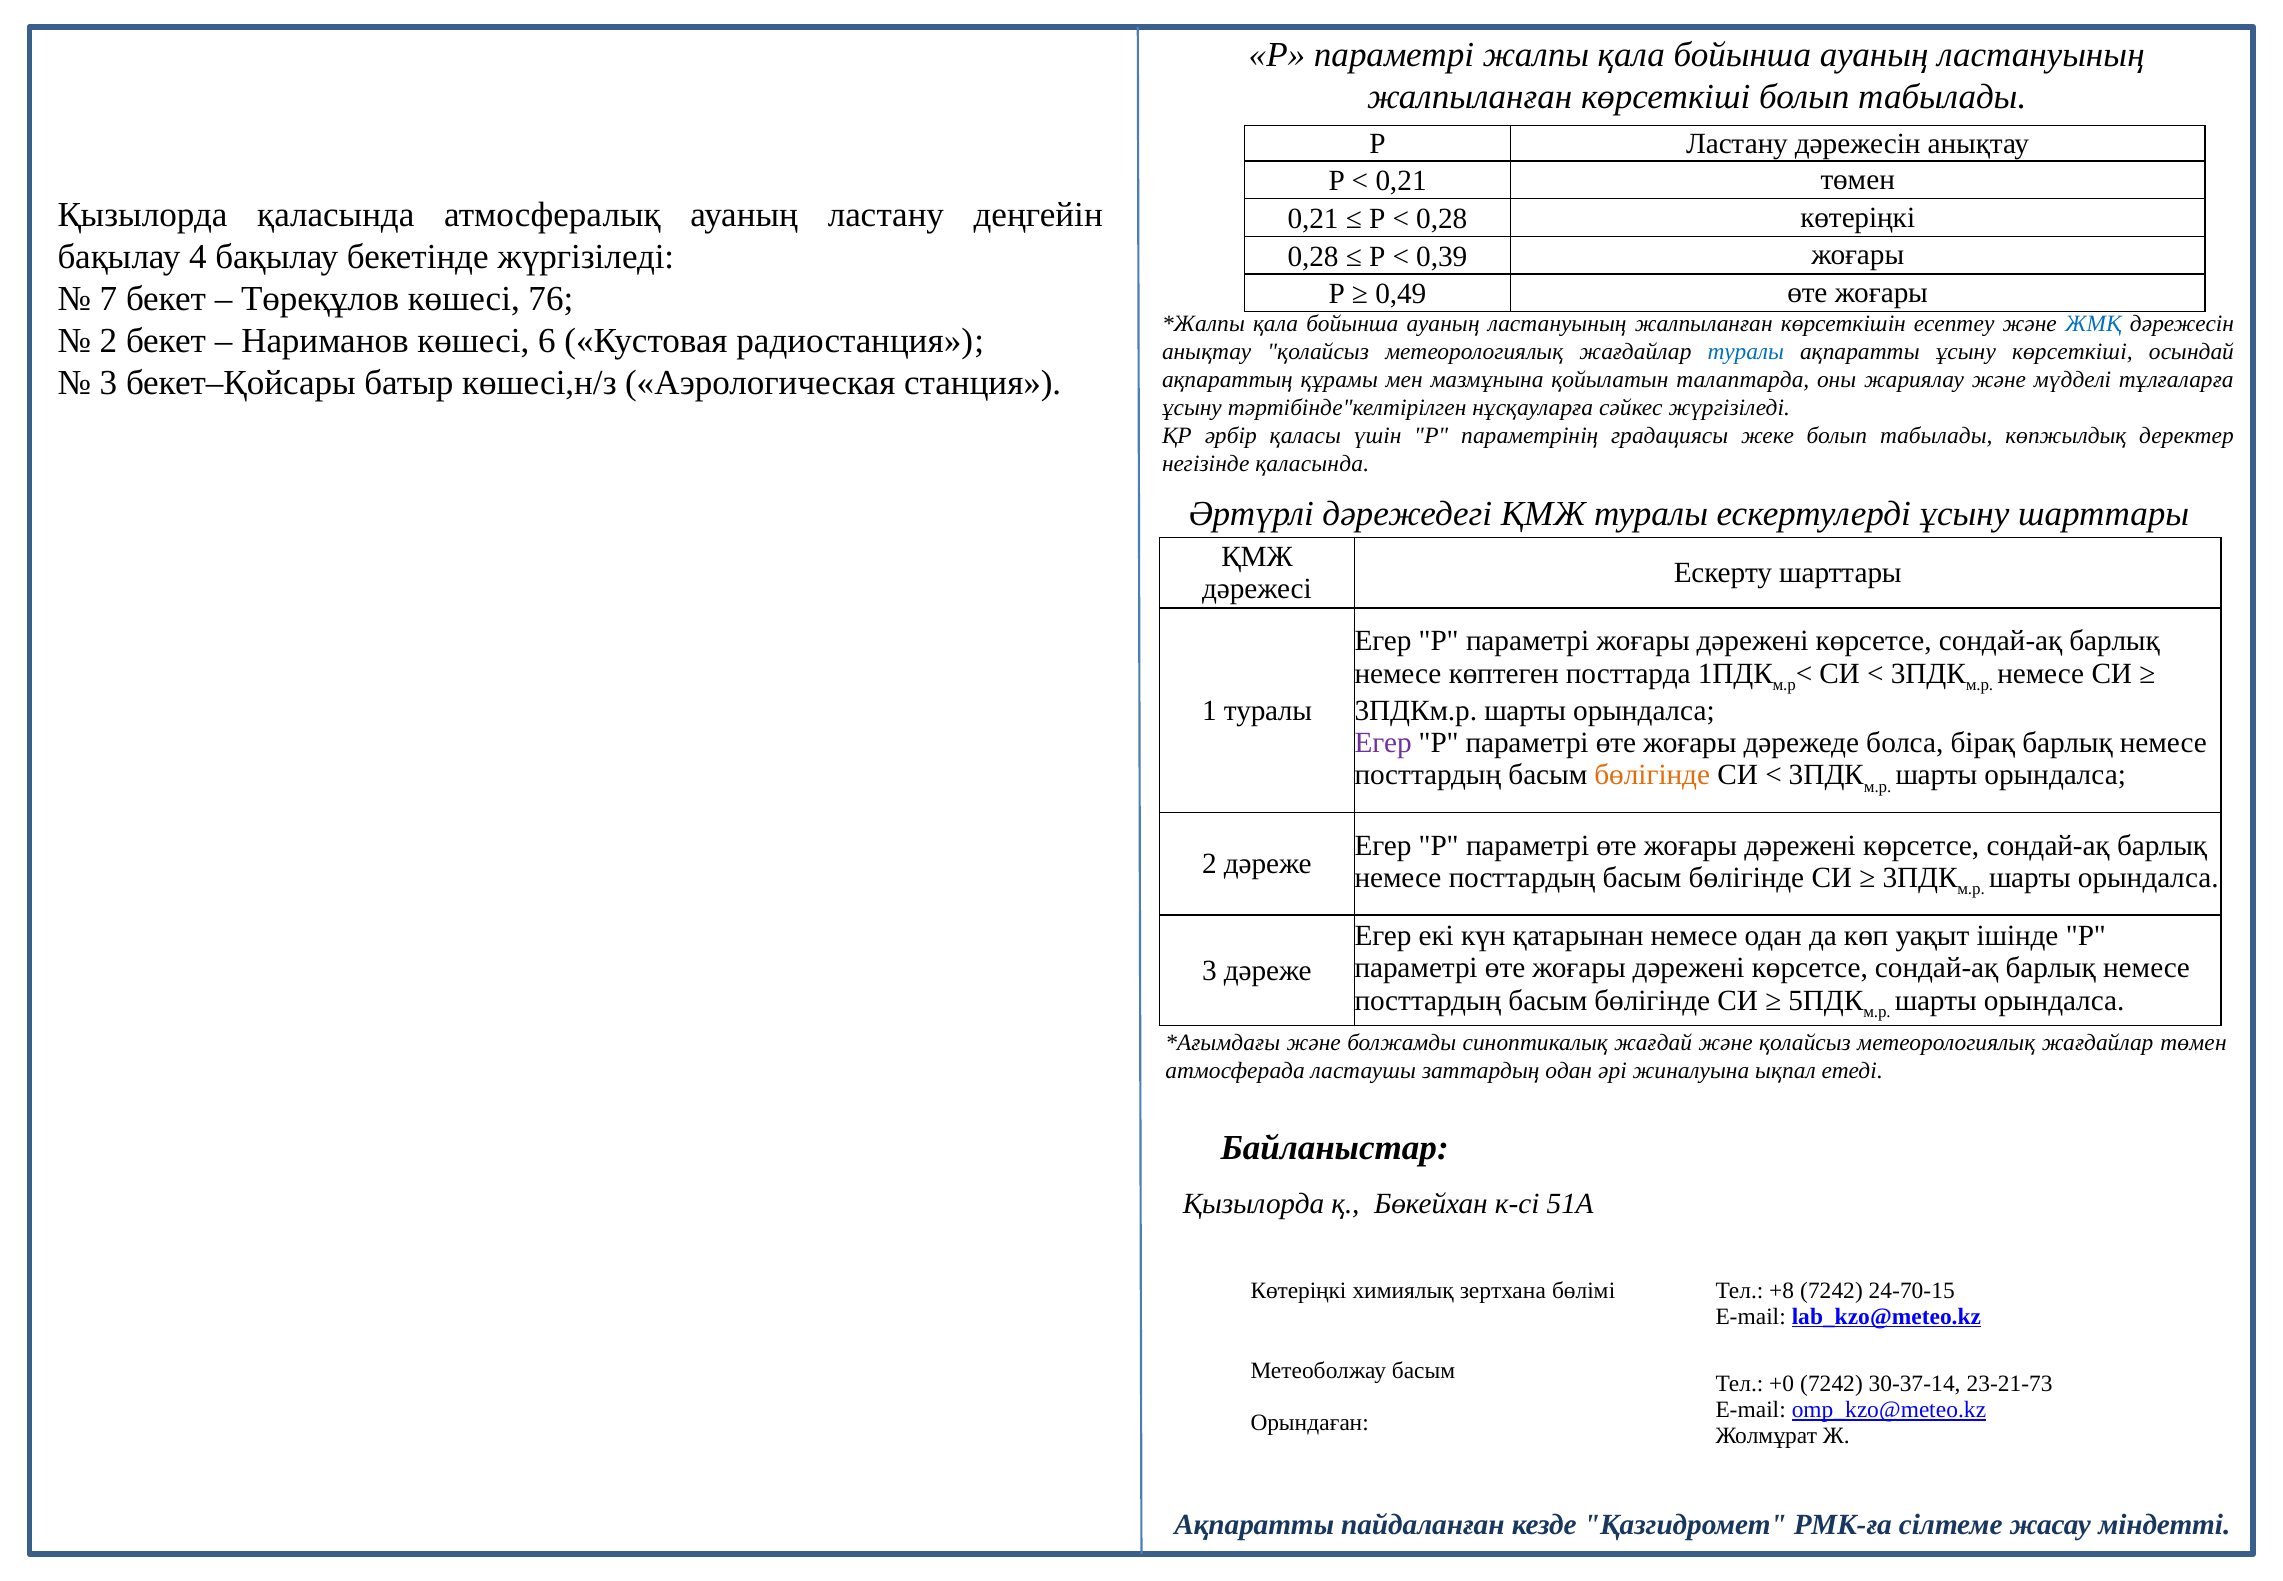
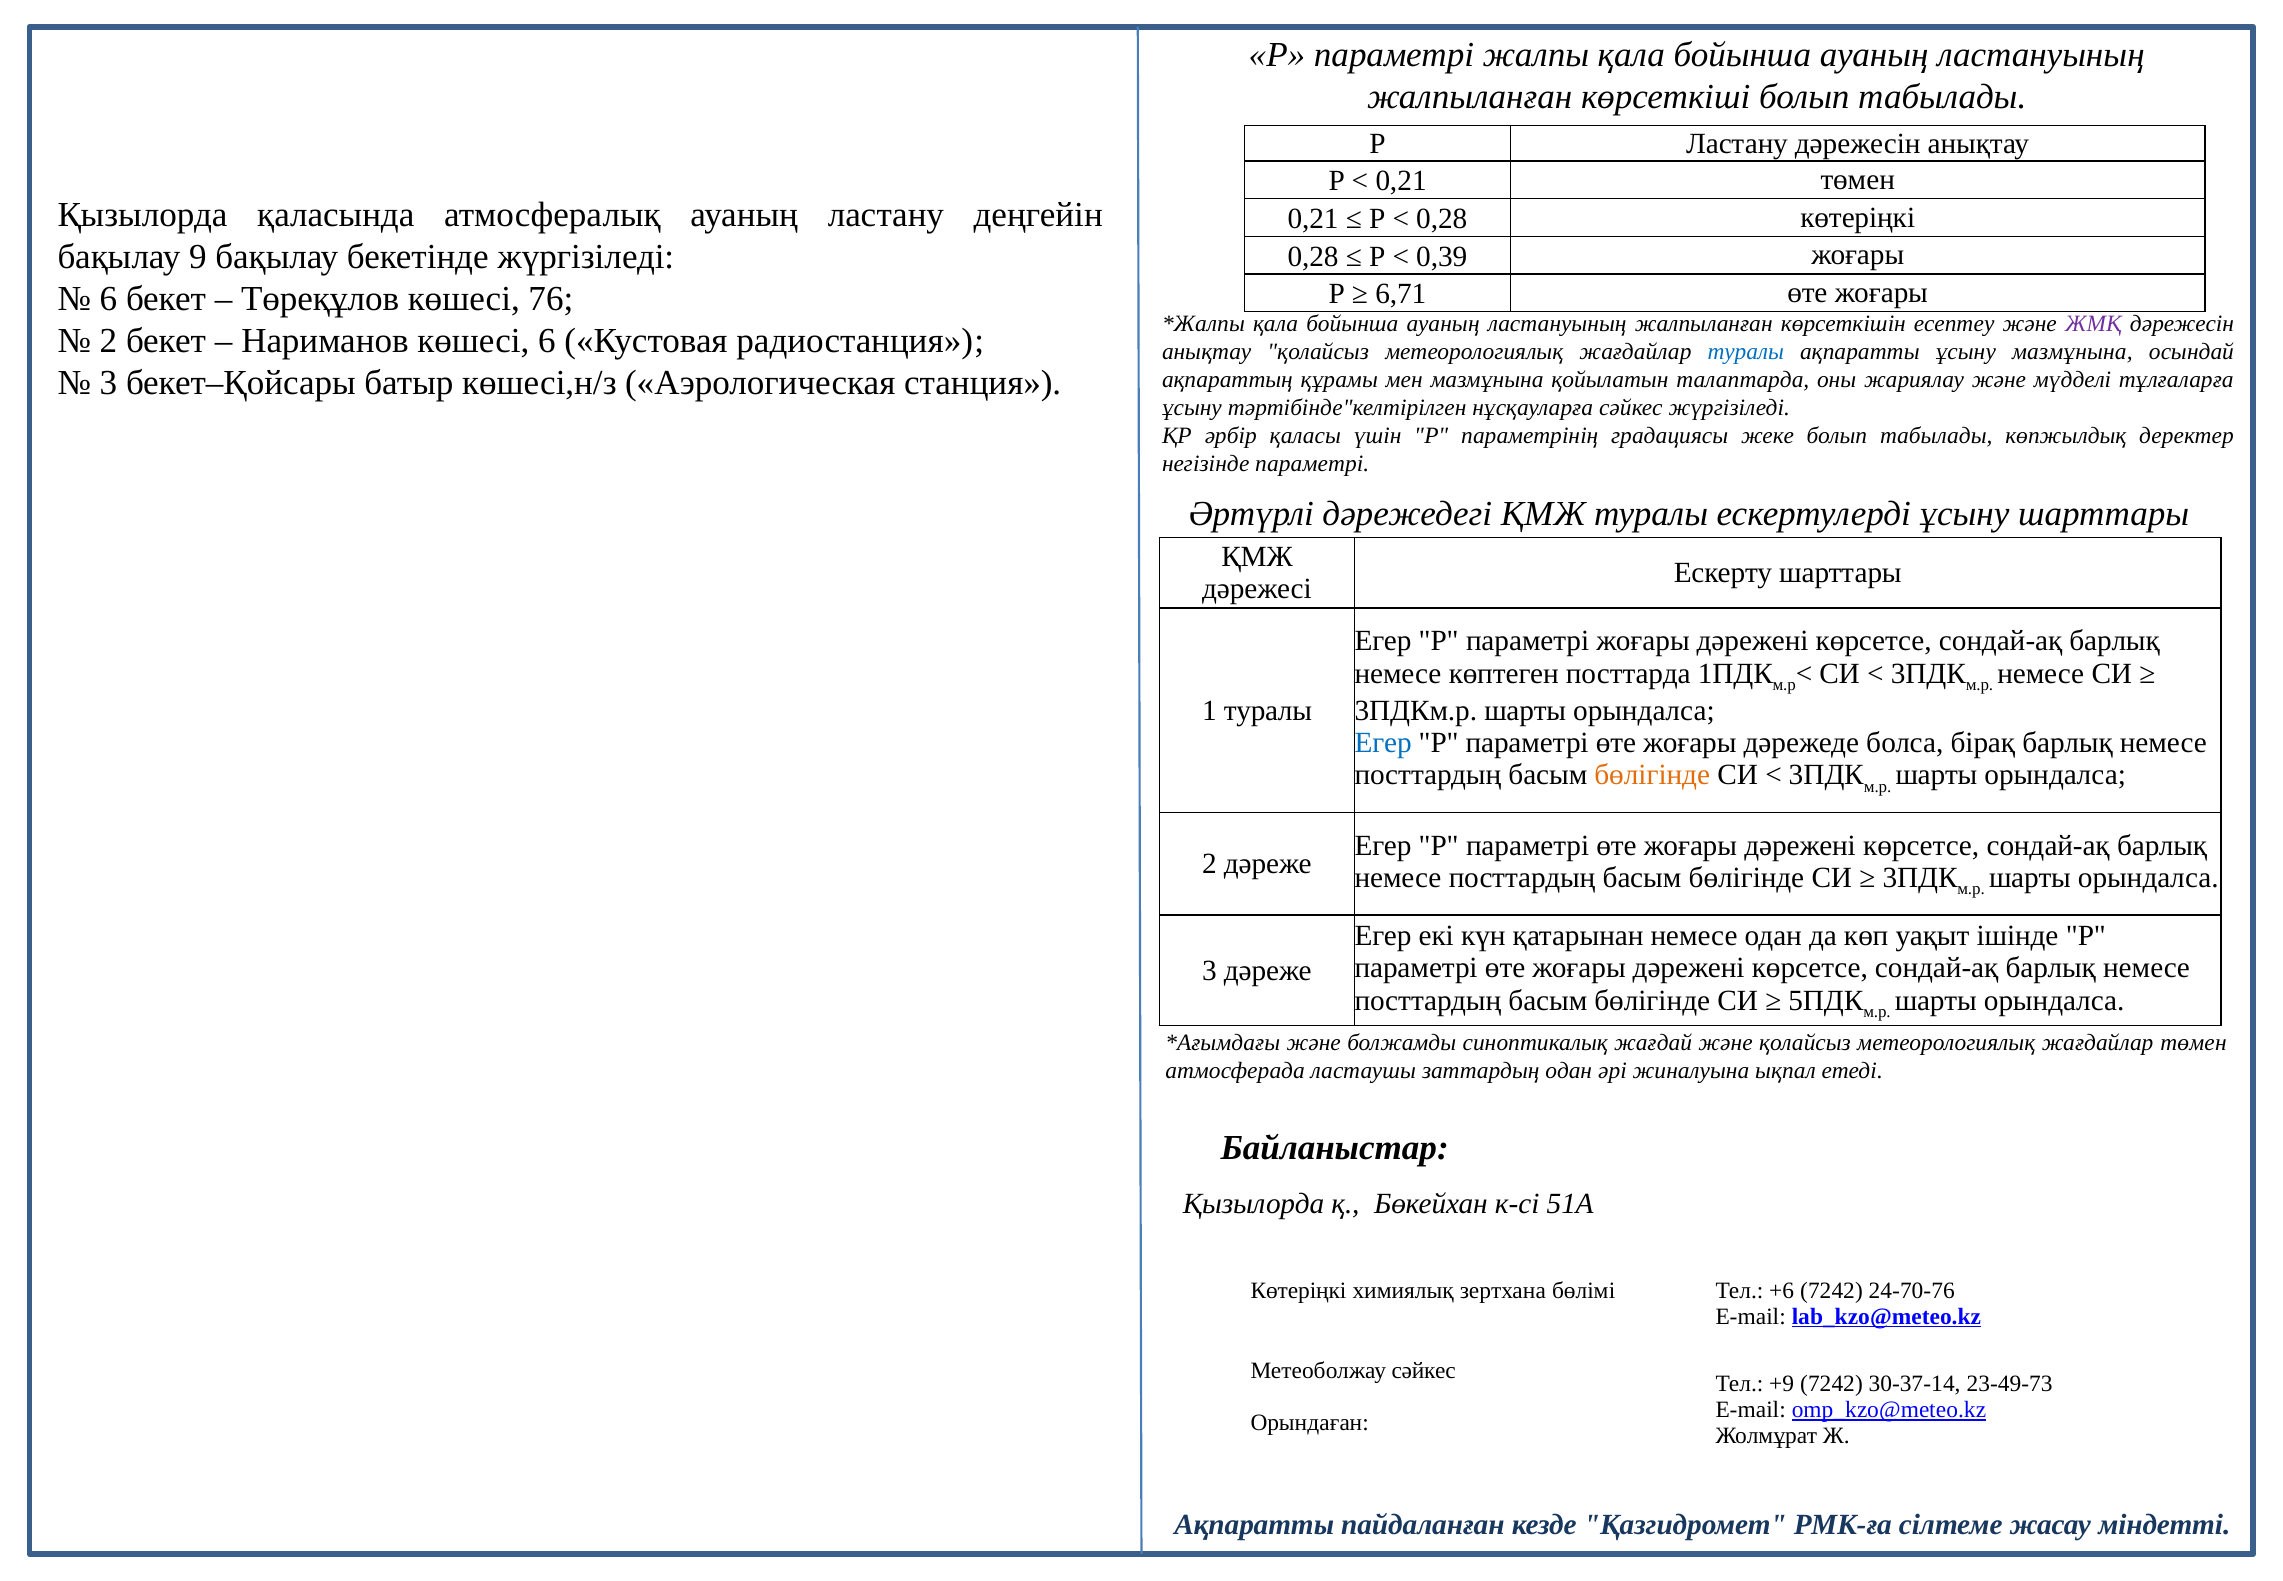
4: 4 -> 9 (198, 257)
0,49: 0,49 -> 6,71 (1401, 294)
7: 7 -> 6 (108, 299)
ЖМҚ colour: blue -> purple (2093, 324)
ұсыну көрсеткіші: көрсеткіші -> мазмұнына (2072, 352)
негізінде қаласында: қаласында -> параметрі (1312, 464)
Егер colour: purple -> blue (1383, 743)
+8: +8 -> +6 (1782, 1290)
24-70-15: 24-70-15 -> 24-70-76 (1912, 1290)
Метеоболжау басым: басым -> сәйкес (1424, 1370)
+0: +0 -> +9 (1782, 1383)
23-21-73: 23-21-73 -> 23-49-73 (2010, 1383)
